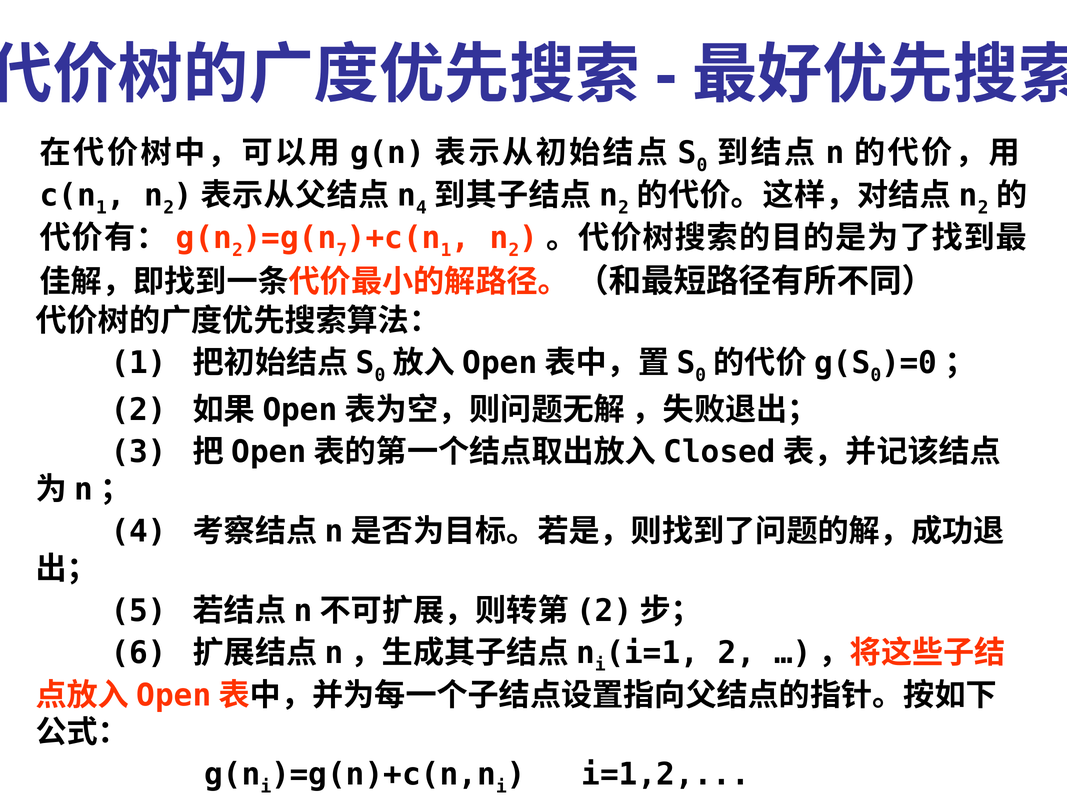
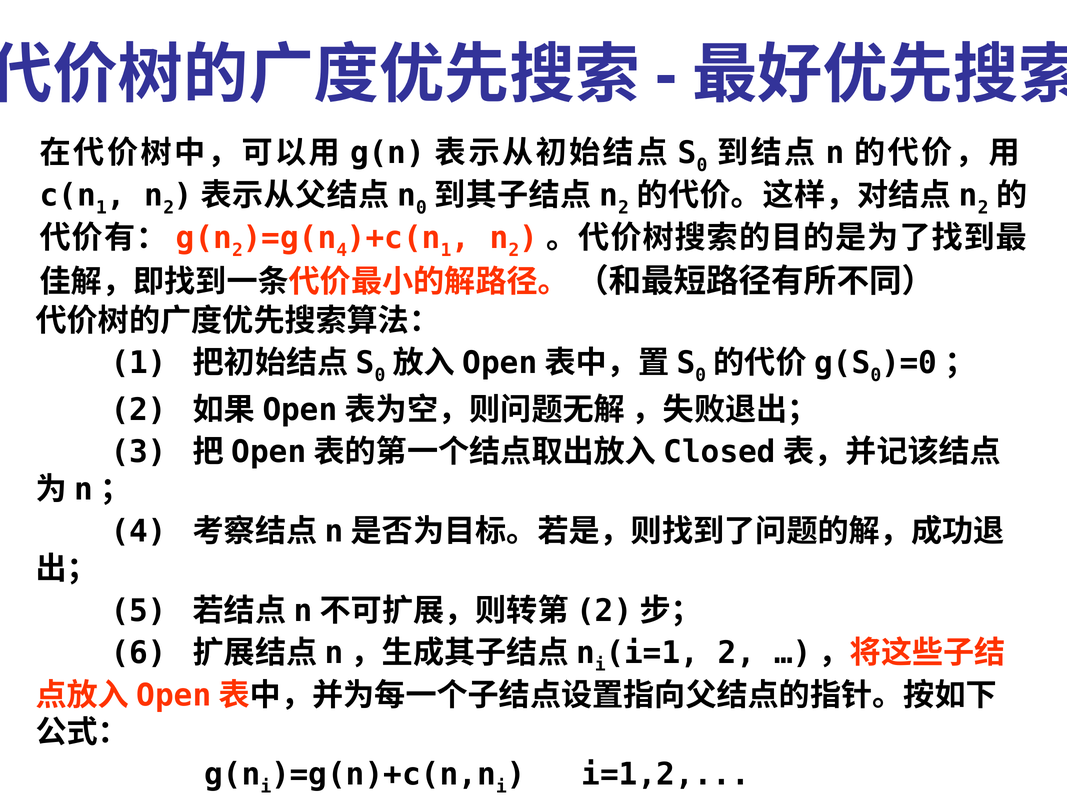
4: 4 -> 0 (421, 208)
7: 7 -> 4 (342, 250)
